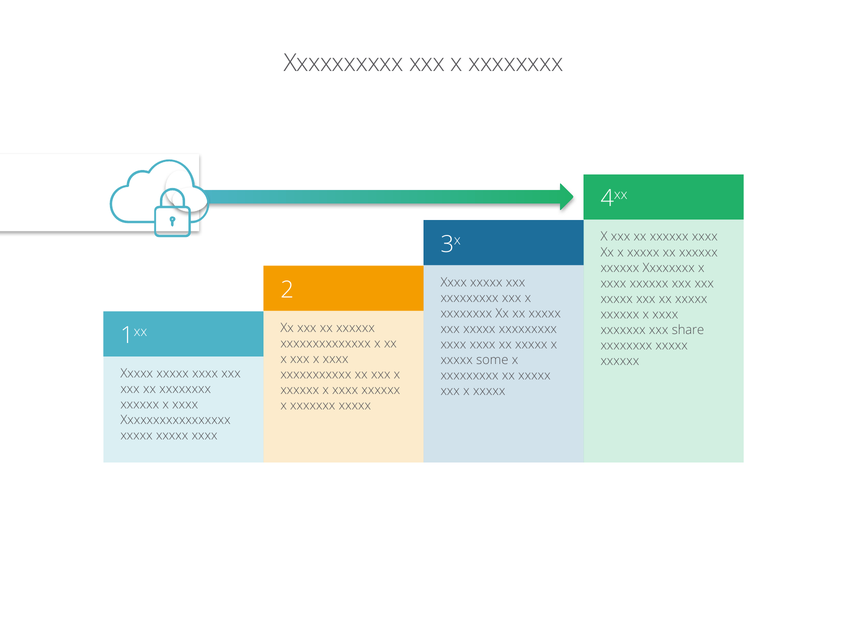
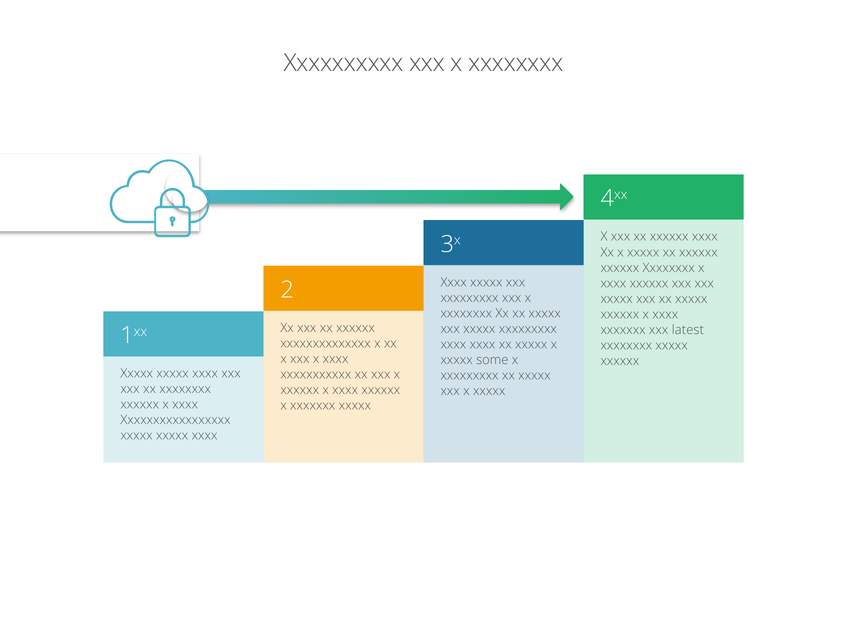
share: share -> latest (688, 330)
